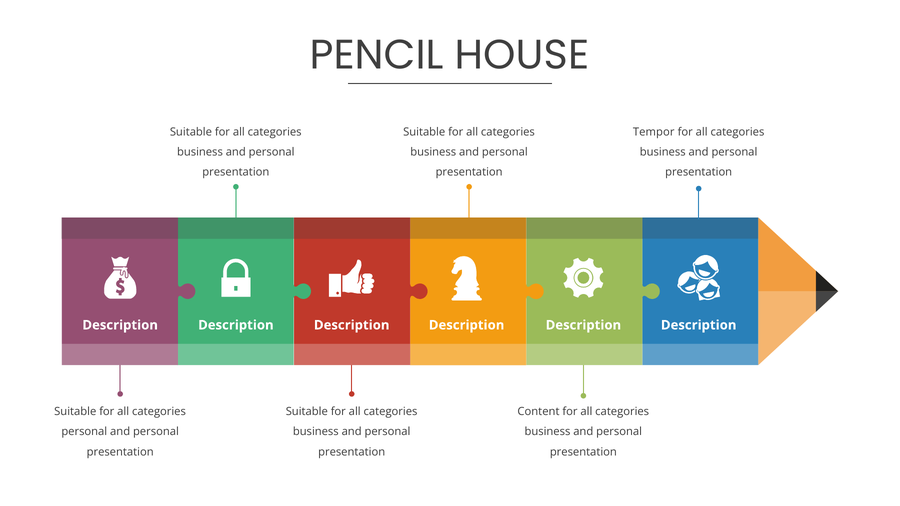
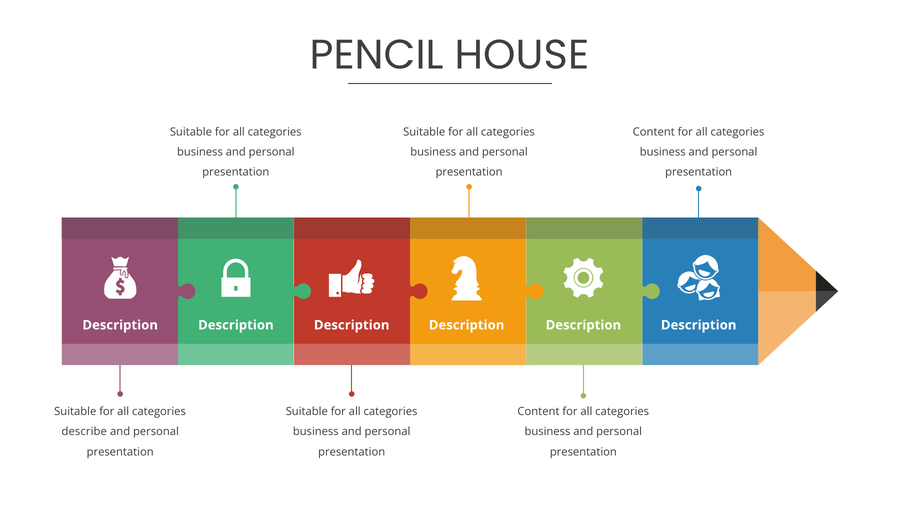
Tempor: Tempor -> Content (654, 132)
personal: personal -> describe (84, 432)
